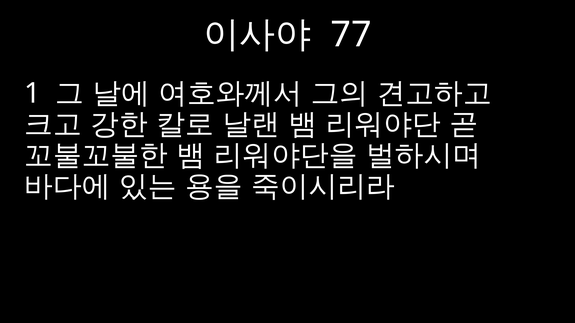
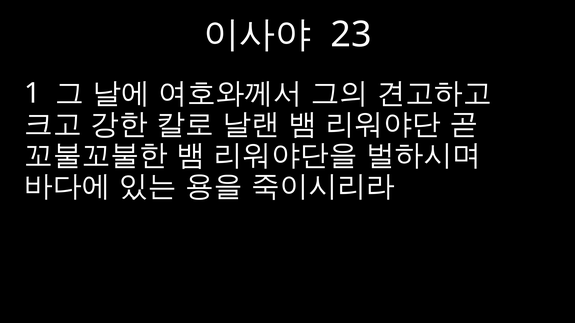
77: 77 -> 23 (351, 35)
